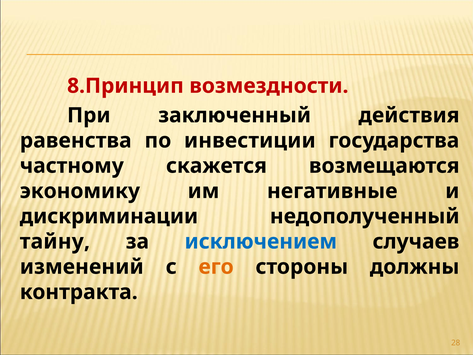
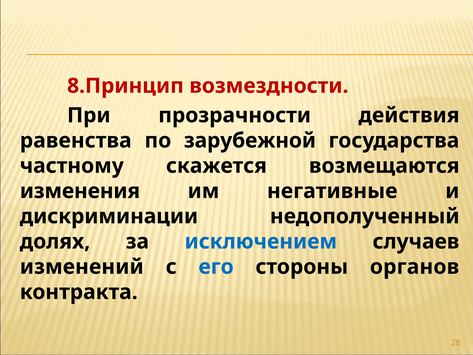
заключенный: заключенный -> прозрачности (235, 115)
инвестиции: инвестиции -> зарубежной (250, 140)
экономику: экономику -> изменения (80, 191)
тайну: тайну -> долях (55, 241)
его colour: orange -> blue (216, 267)
должны: должны -> органов (415, 267)
